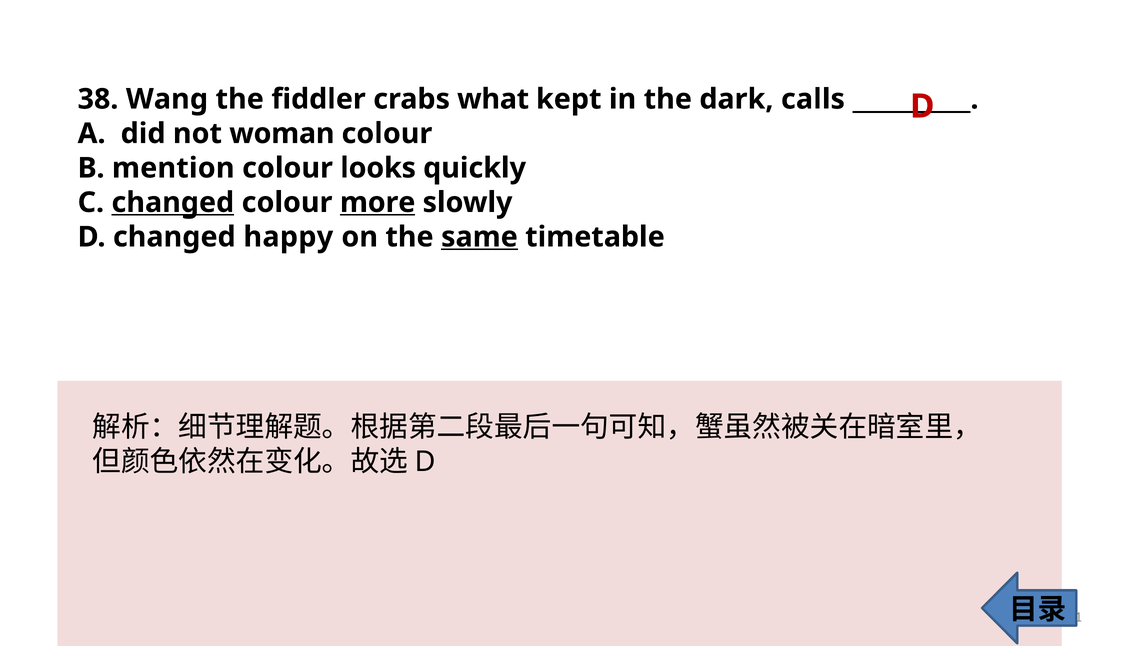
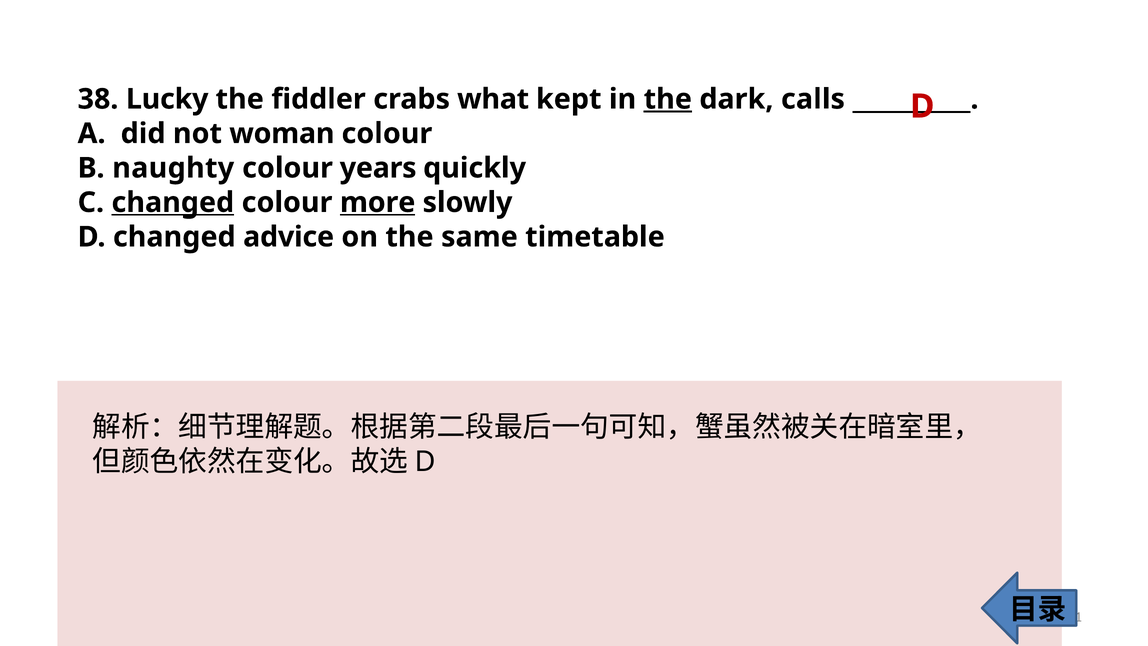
Wang: Wang -> Lucky (167, 99)
the underline: none -> present (668, 99)
mention: mention -> naughty (173, 168)
looks: looks -> years (378, 168)
happy: happy -> advice (289, 237)
same underline: present -> none (479, 237)
